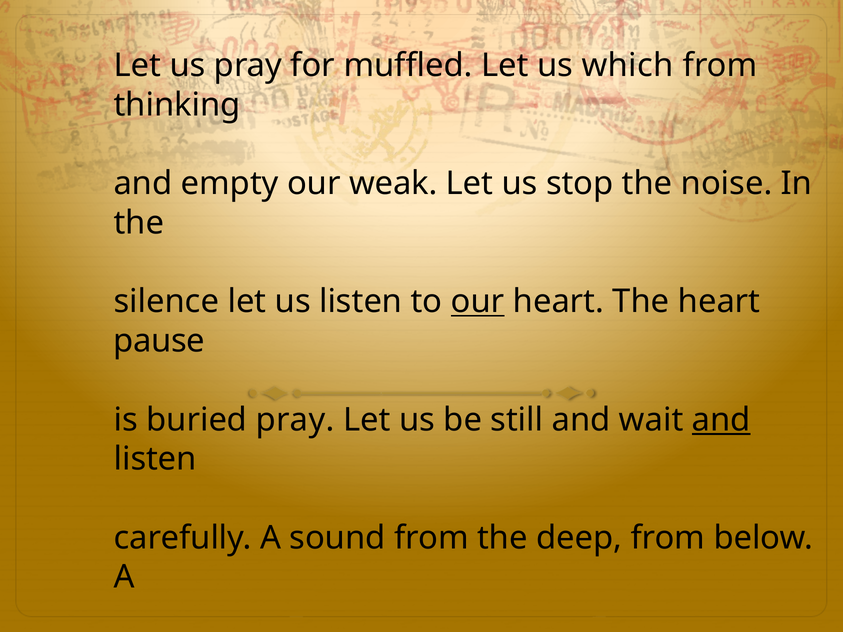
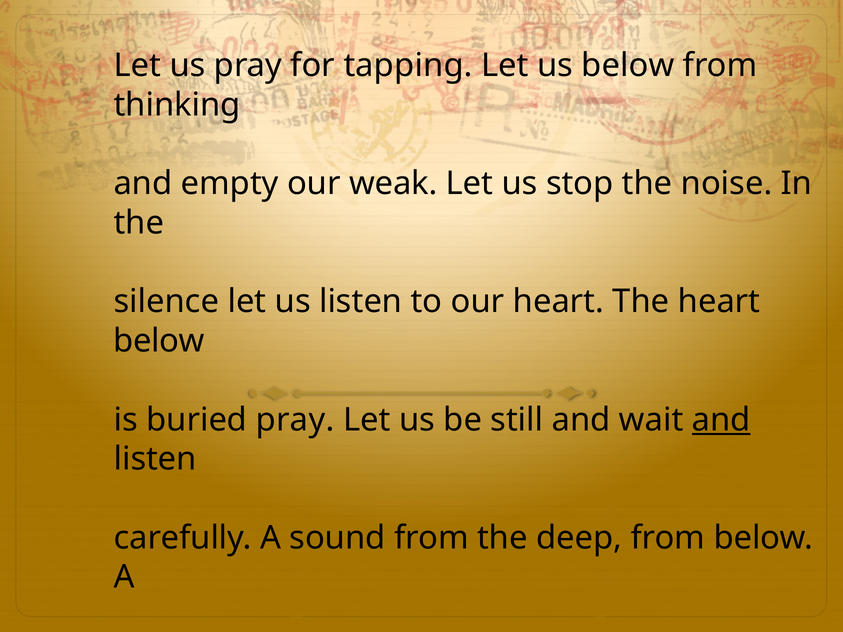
for muffled: muffled -> tapping (408, 66)
us which: which -> below (628, 66)
our underline: present -> none (478, 302)
pause: pause -> below (159, 341)
